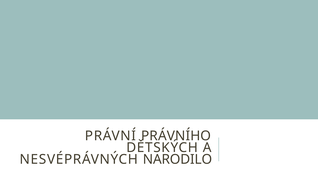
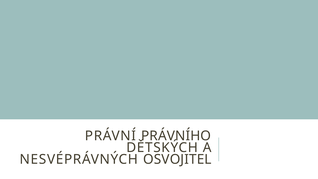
NARODILO: NARODILO -> OSVOJITEL (177, 159)
